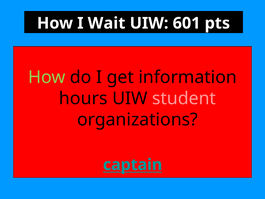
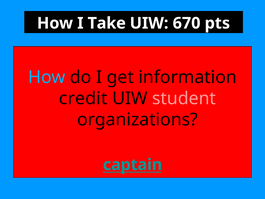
Wait: Wait -> Take (107, 23)
601: 601 -> 670 (187, 23)
How colour: light green -> light blue (47, 77)
hours: hours -> credit (83, 98)
